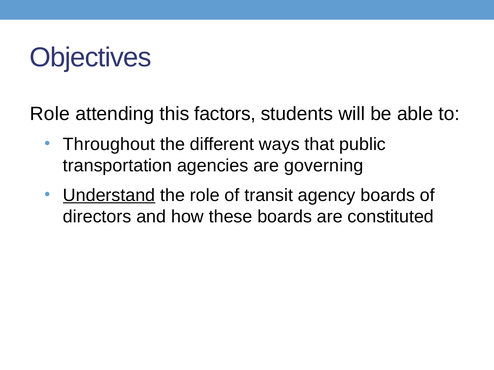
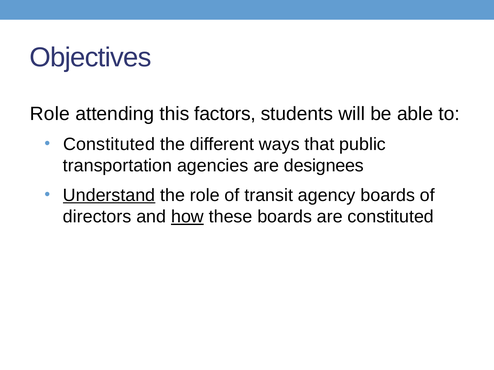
Throughout: Throughout -> Constituted (109, 145)
governing: governing -> designees (324, 166)
how underline: none -> present (187, 217)
